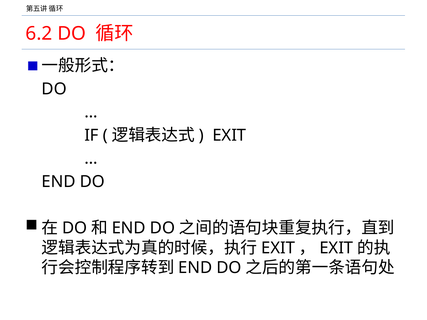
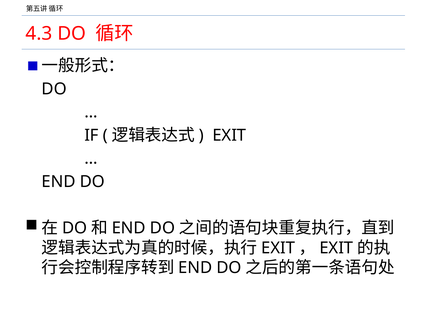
6.2: 6.2 -> 4.3 (39, 34)
